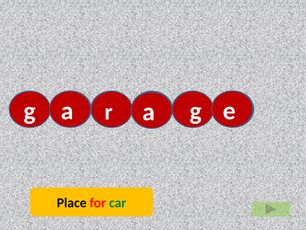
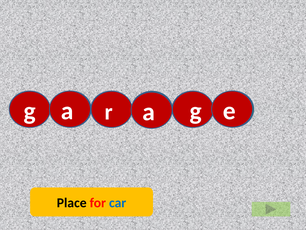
car colour: green -> blue (118, 202)
